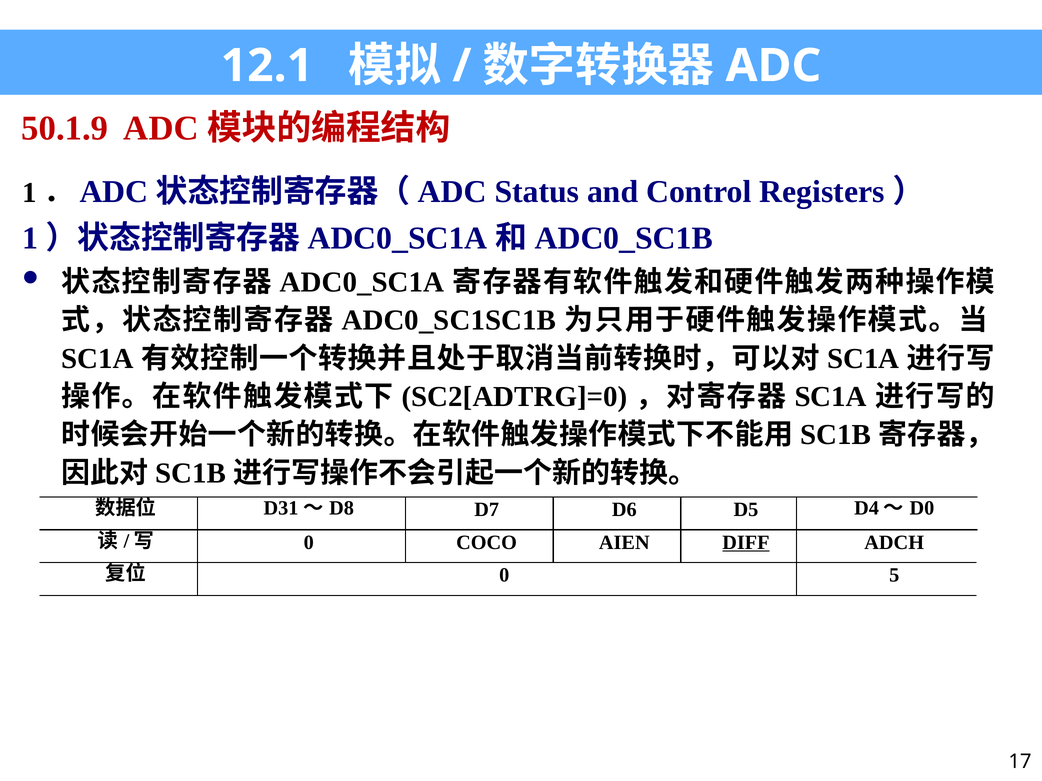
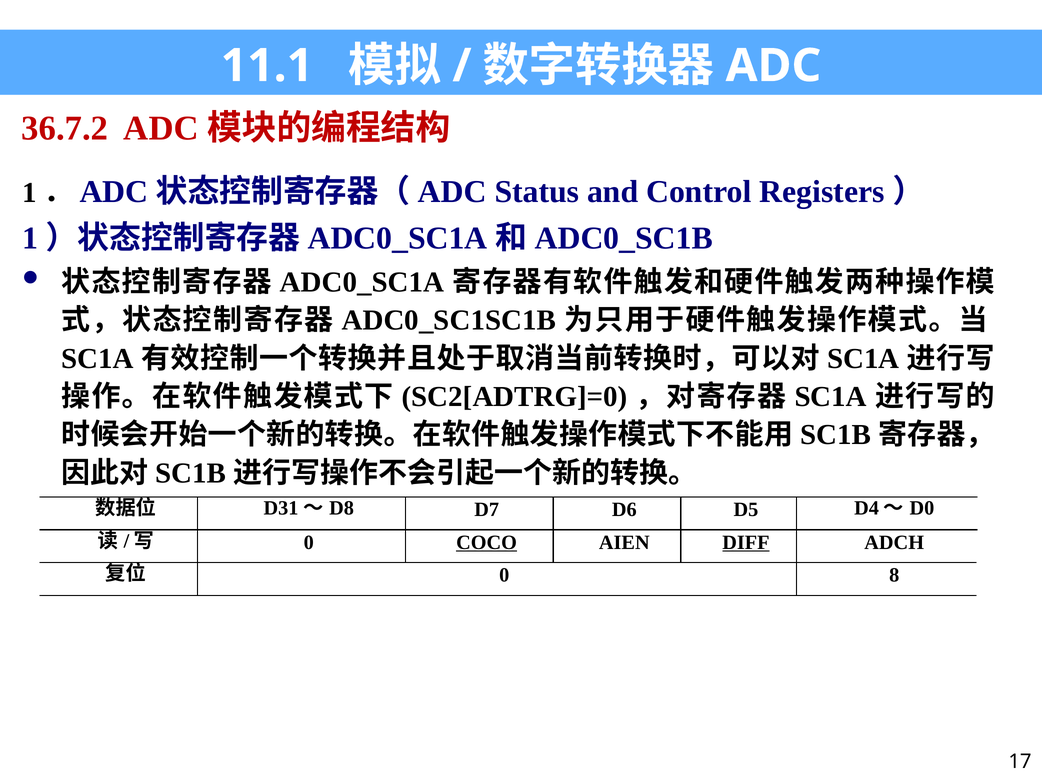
12.1: 12.1 -> 11.1 (267, 66)
50.1.9: 50.1.9 -> 36.7.2 (65, 129)
COCO underline: none -> present (487, 543)
5: 5 -> 8 (894, 576)
